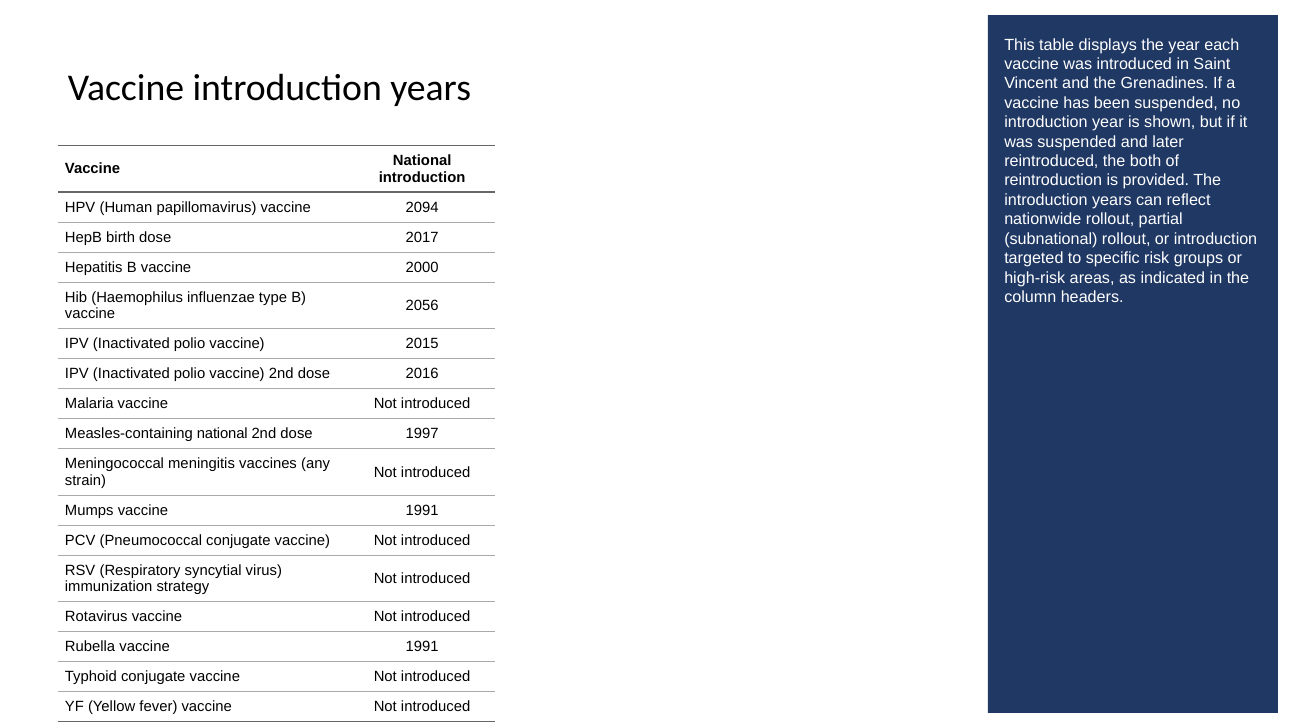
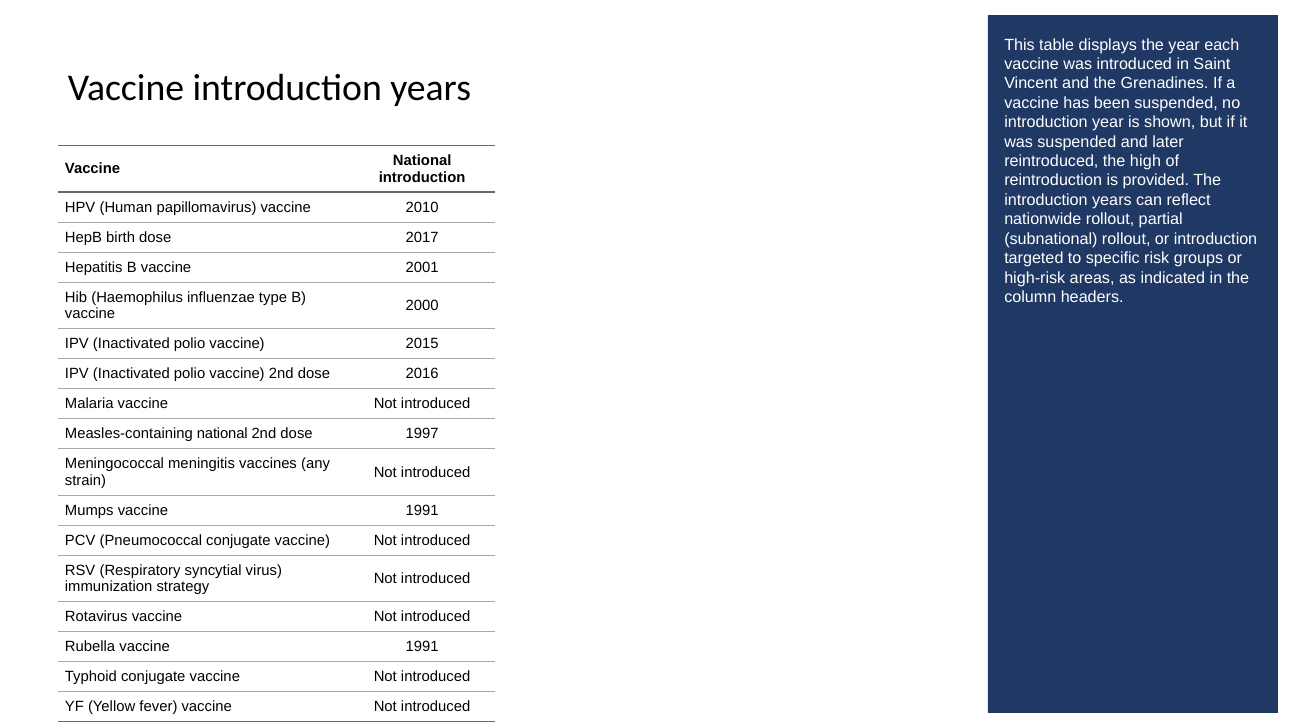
both: both -> high (1145, 161)
2094: 2094 -> 2010 (422, 207)
2000: 2000 -> 2001 (422, 267)
2056: 2056 -> 2000 (422, 306)
